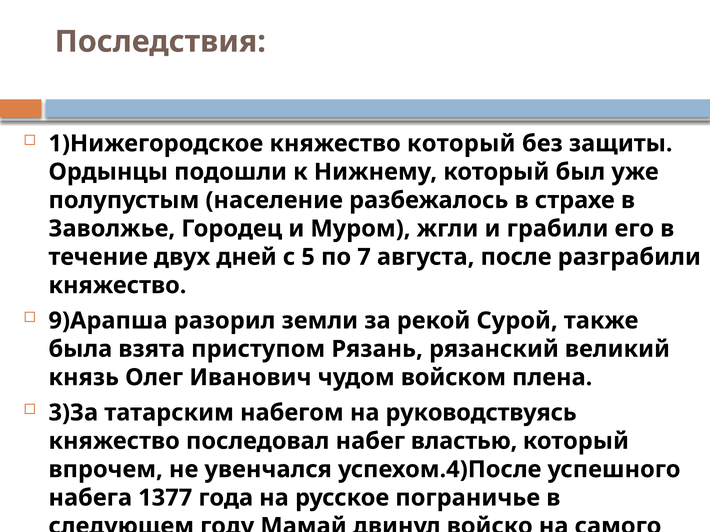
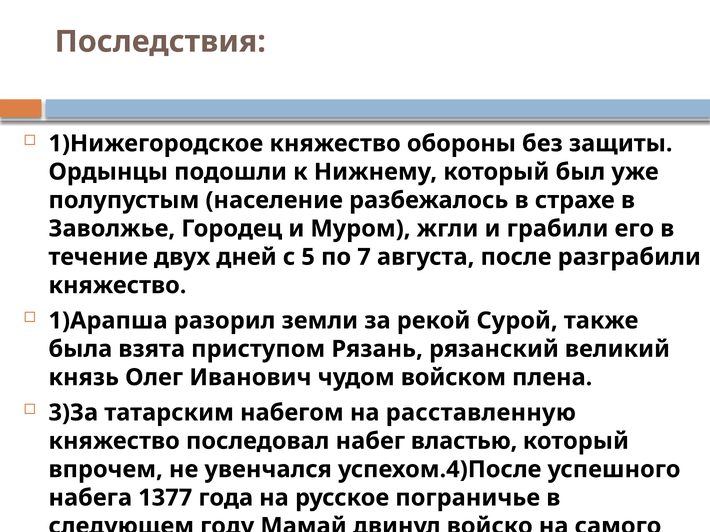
княжество который: который -> обороны (461, 144)
9)Арапша: 9)Арапша -> 1)Арапша (108, 321)
руководствуясь: руководствуясь -> расставленную (481, 413)
